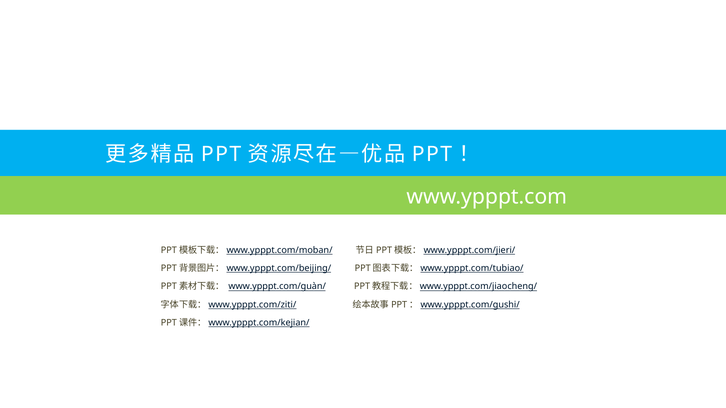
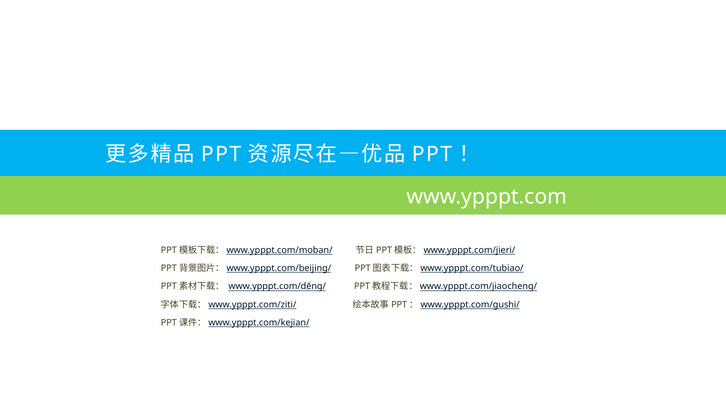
www.ypppt.com/guàn/: www.ypppt.com/guàn/ -> www.ypppt.com/dēng/ (277, 287)
